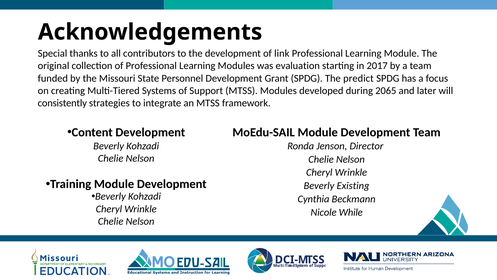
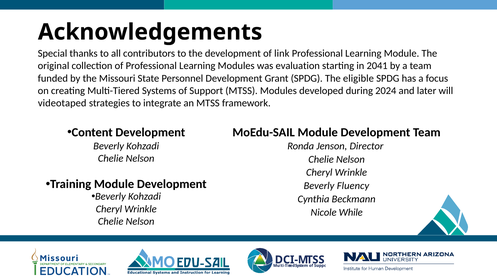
2017: 2017 -> 2041 (377, 66)
predict: predict -> eligible (358, 78)
2065: 2065 -> 2024 (386, 91)
consistently: consistently -> videotaped (62, 103)
Existing: Existing -> Fluency (353, 186)
